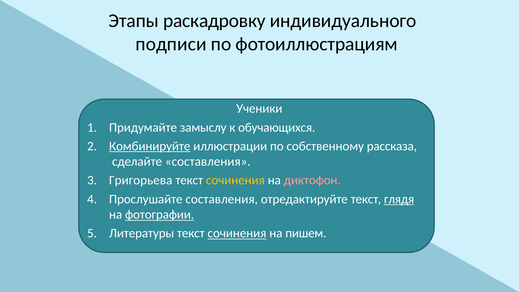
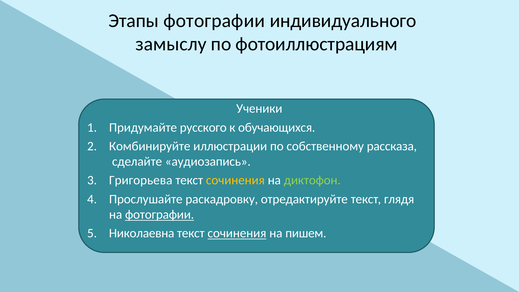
Этапы раскадровку: раскадровку -> фотографии (214, 21)
подписи: подписи -> замыслу (171, 44)
замыслу: замыслу -> русского (203, 127)
Комбинируйте underline: present -> none (150, 146)
сделайте составления: составления -> аудиозапись (208, 162)
диктофон colour: pink -> light green (312, 180)
Прослушайте составления: составления -> раскадровку (222, 199)
глядя underline: present -> none (399, 199)
Литературы: Литературы -> Николаевна (142, 233)
